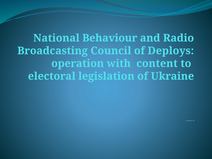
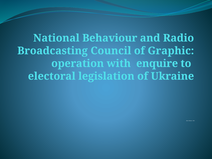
Deploys: Deploys -> Graphic (171, 51)
content: content -> enquire (157, 63)
